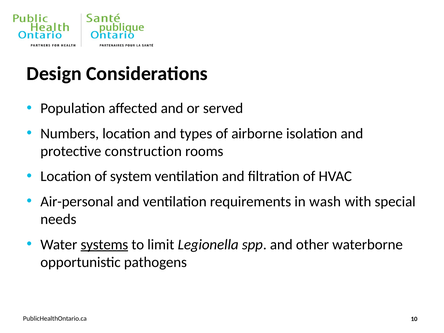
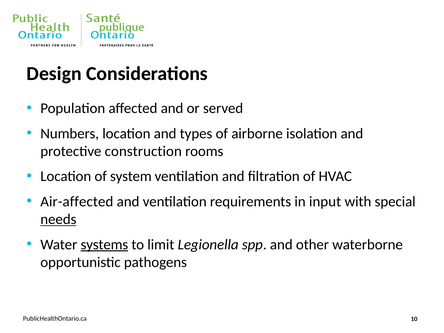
Air-personal: Air-personal -> Air-affected (77, 202)
wash: wash -> input (325, 202)
needs underline: none -> present (58, 219)
